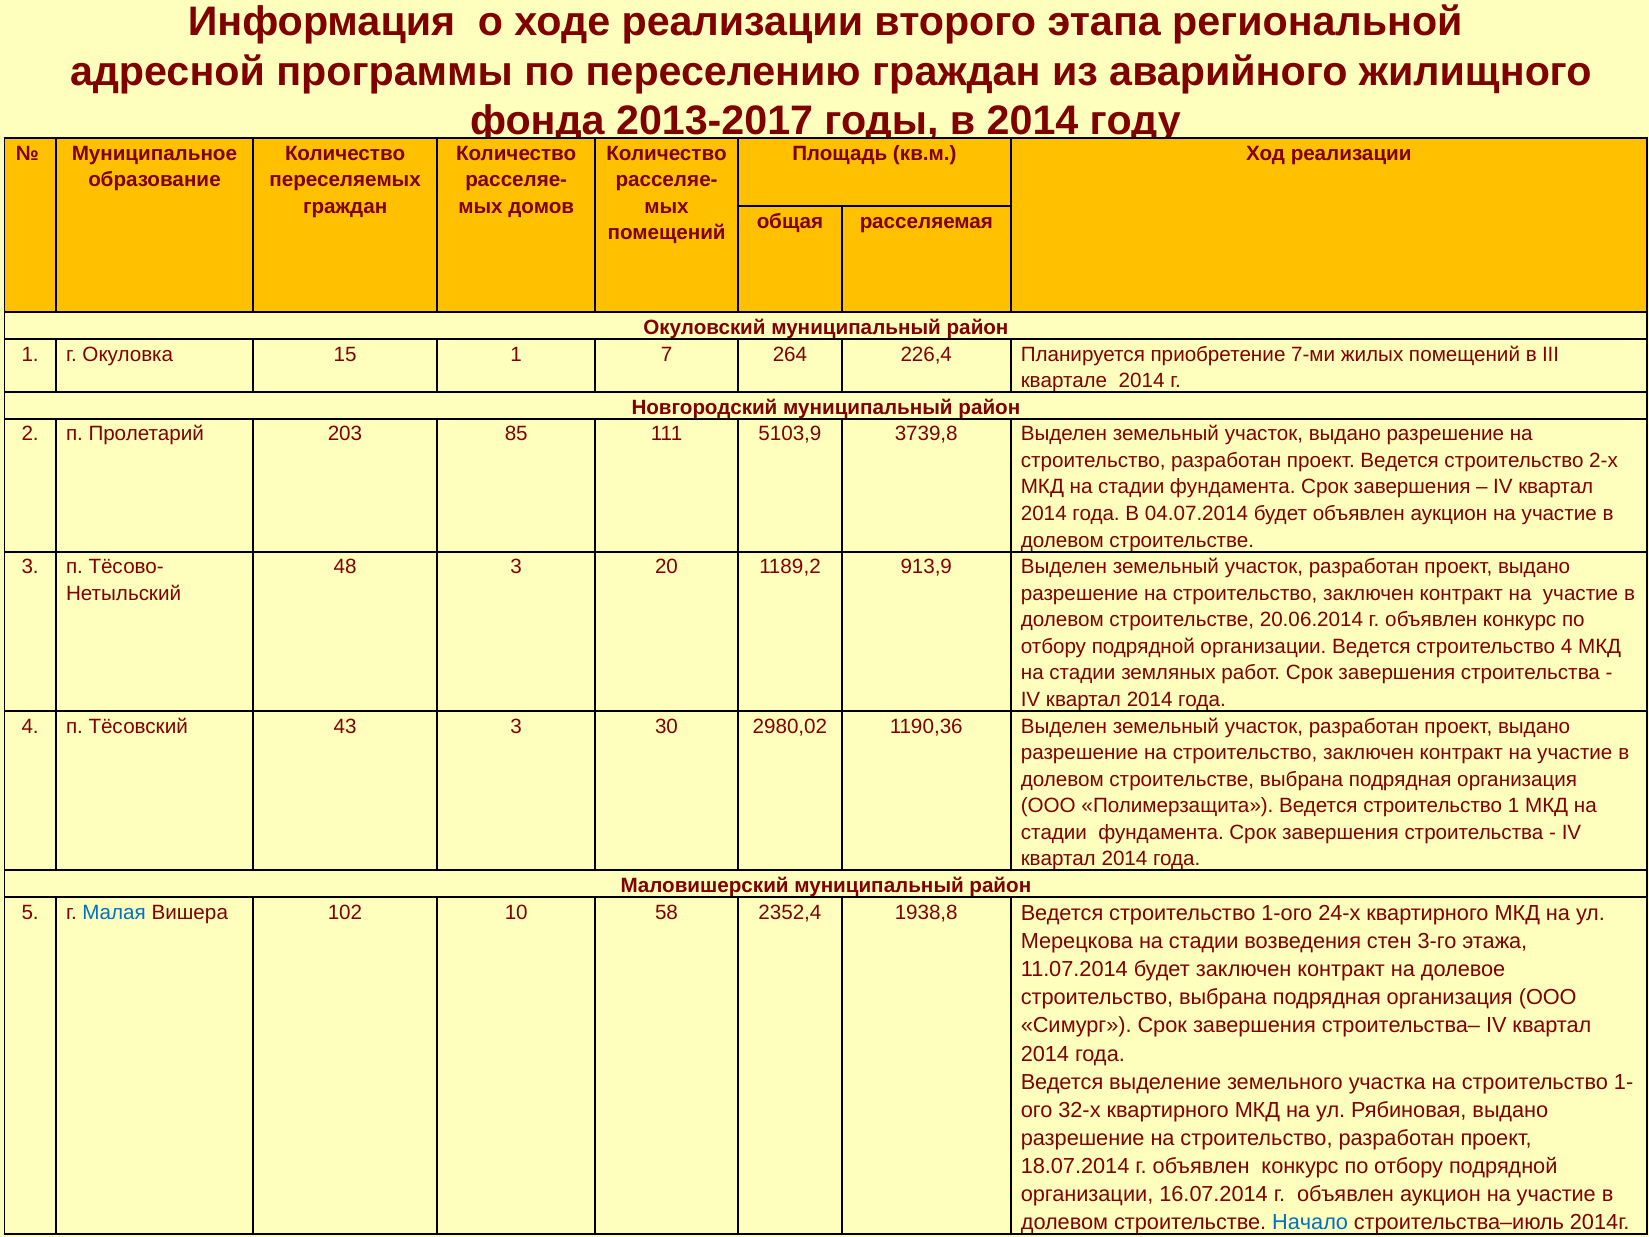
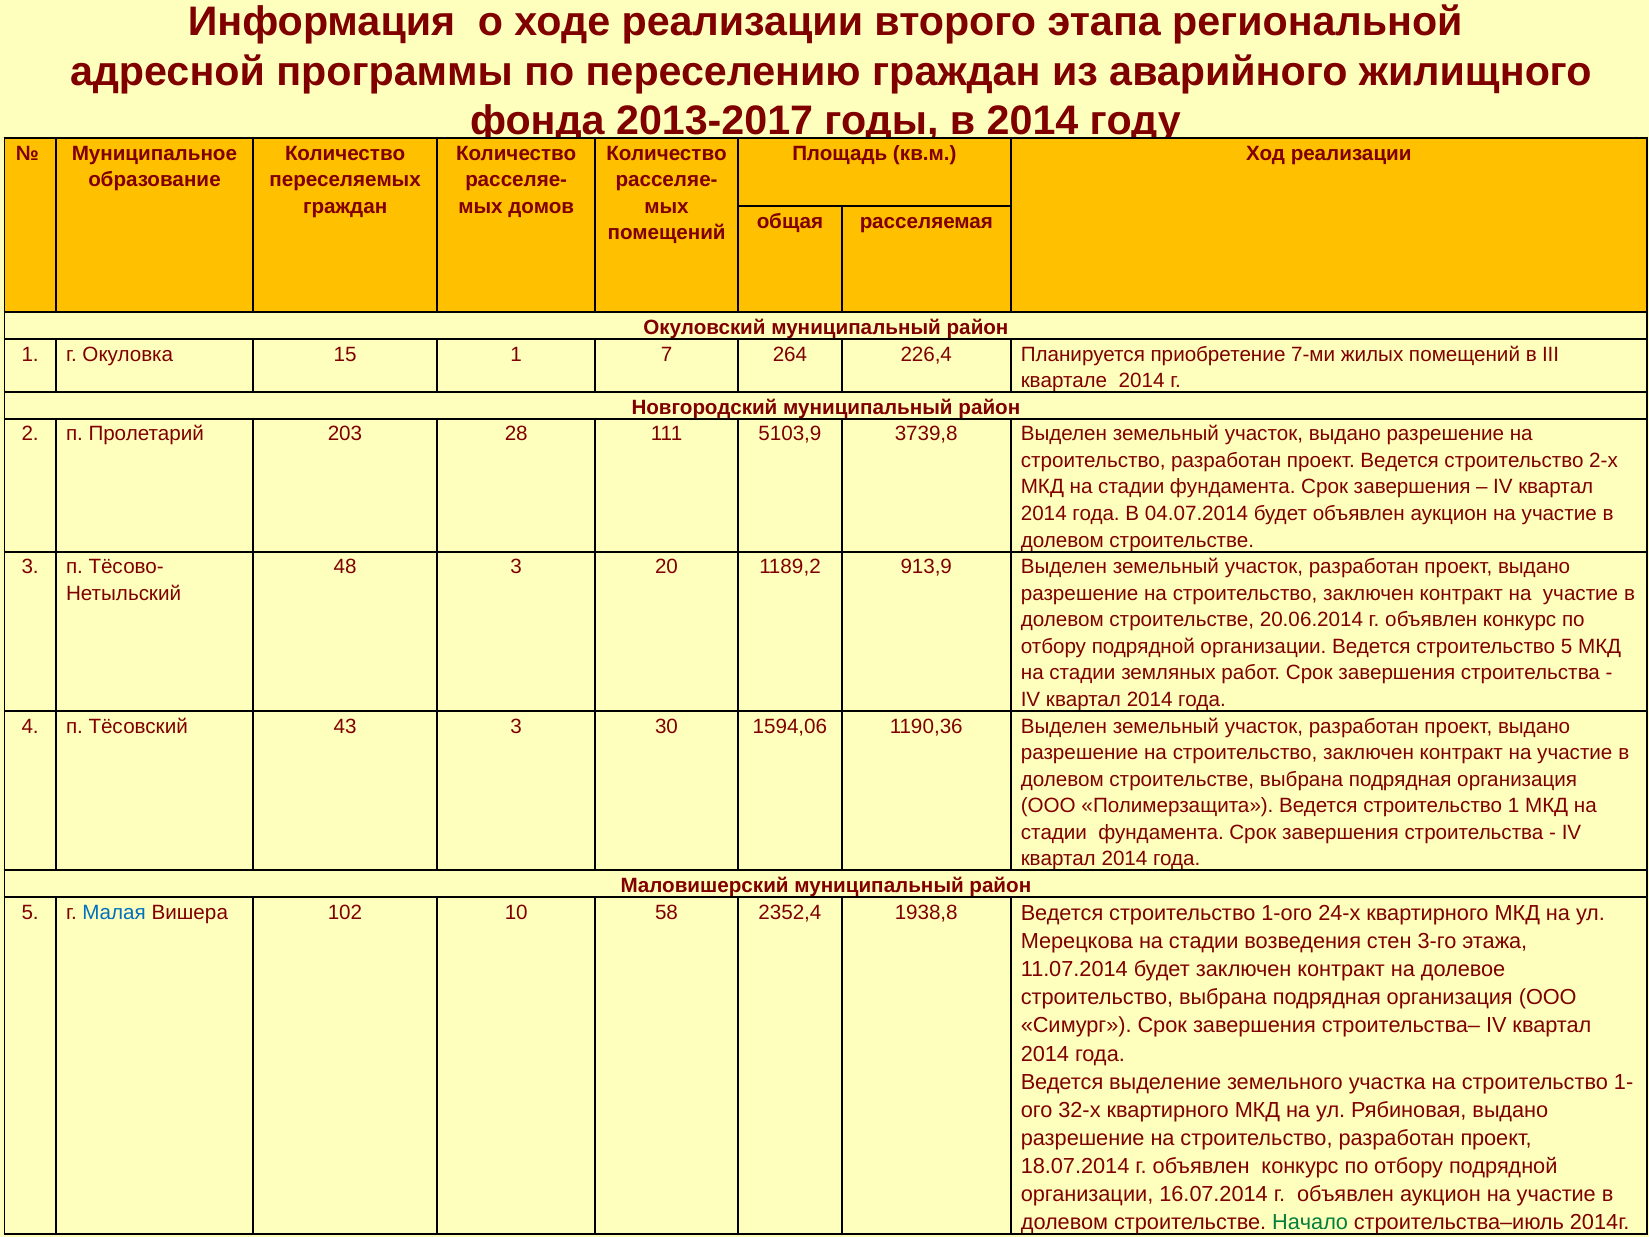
85: 85 -> 28 (516, 434)
строительство 4: 4 -> 5 (1567, 646)
2980,02: 2980,02 -> 1594,06 (790, 726)
Начало colour: blue -> green (1310, 1222)
